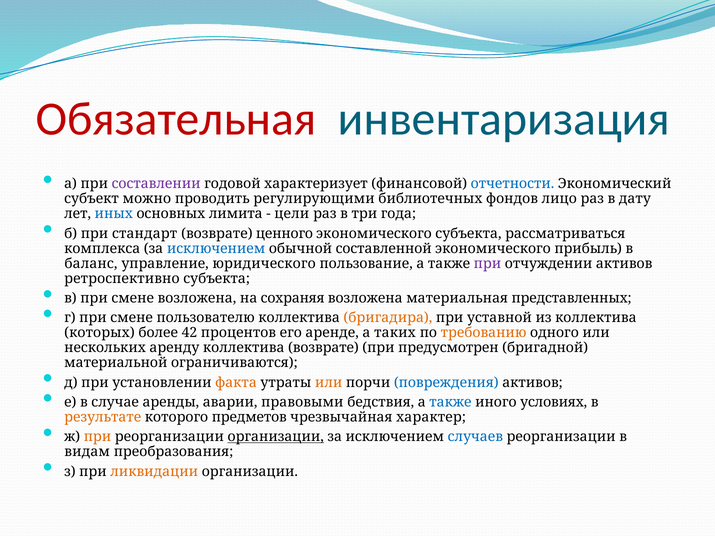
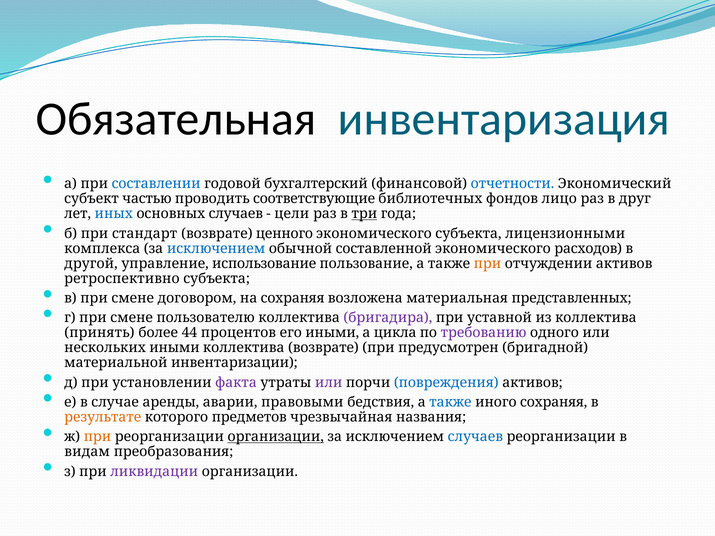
Обязательная colour: red -> black (176, 119)
составлении colour: purple -> blue (156, 184)
характеризует: характеризует -> бухгалтерский (316, 184)
можно: можно -> частью (147, 199)
регулирующими: регулирующими -> соответствующие (314, 199)
дату: дату -> друг (635, 199)
основных лимита: лимита -> случаев (236, 214)
три underline: none -> present (364, 214)
рассматриваться: рассматриваться -> лицензионными (565, 234)
прибыль: прибыль -> расходов (588, 249)
баланс: баланс -> другой (91, 264)
юридического: юридического -> использование (264, 264)
при colour: purple -> orange (487, 264)
смене возложена: возложена -> договором (197, 298)
бригадира colour: orange -> purple (388, 318)
которых: которых -> принять (99, 333)
42: 42 -> 44 (189, 333)
его аренде: аренде -> иными (332, 333)
таких: таких -> цикла (395, 333)
требованию colour: orange -> purple (484, 333)
нескольких аренду: аренду -> иными (174, 348)
ограничиваются: ограничиваются -> инвентаризации (234, 363)
факта colour: orange -> purple (236, 383)
или colour: orange -> purple (329, 383)
иного условиях: условиях -> сохраняя (554, 402)
характер: характер -> названия (431, 417)
ликвидации colour: orange -> purple (154, 472)
